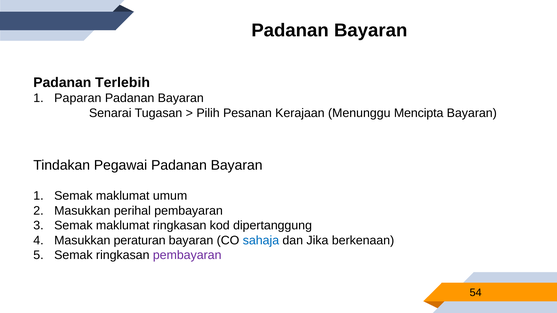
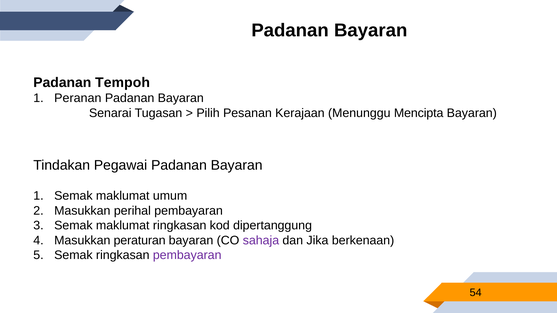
Terlebih: Terlebih -> Tempoh (123, 83)
Paparan: Paparan -> Peranan (78, 98)
sahaja colour: blue -> purple (261, 241)
